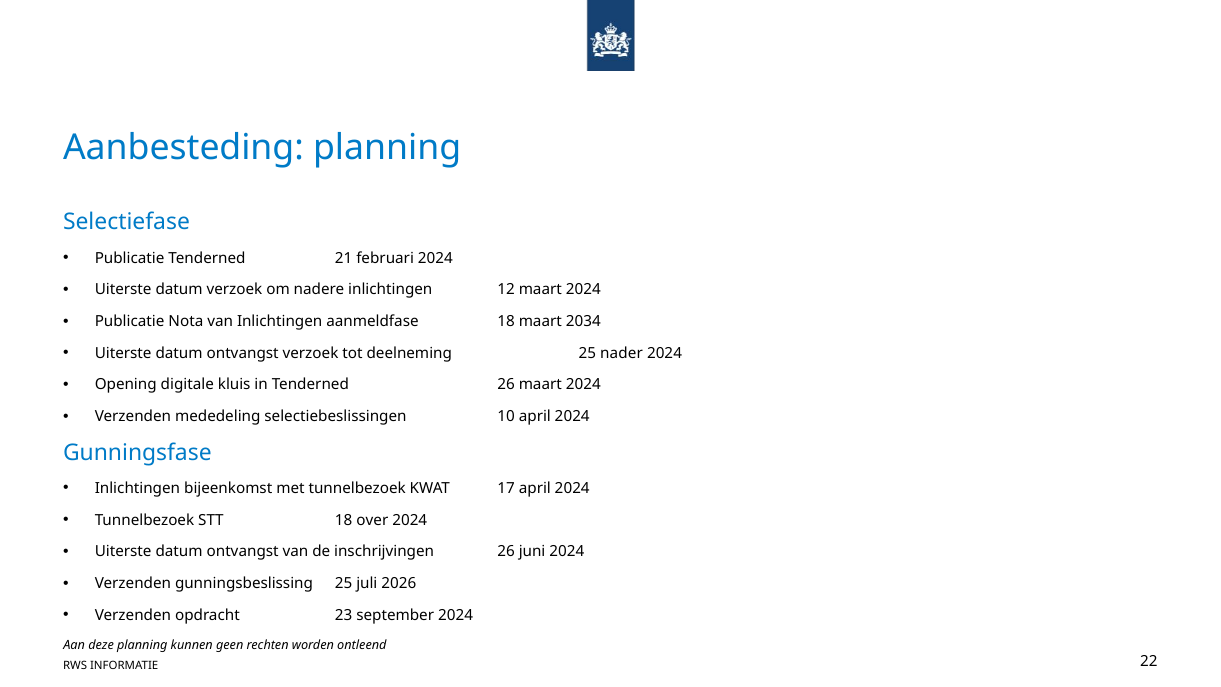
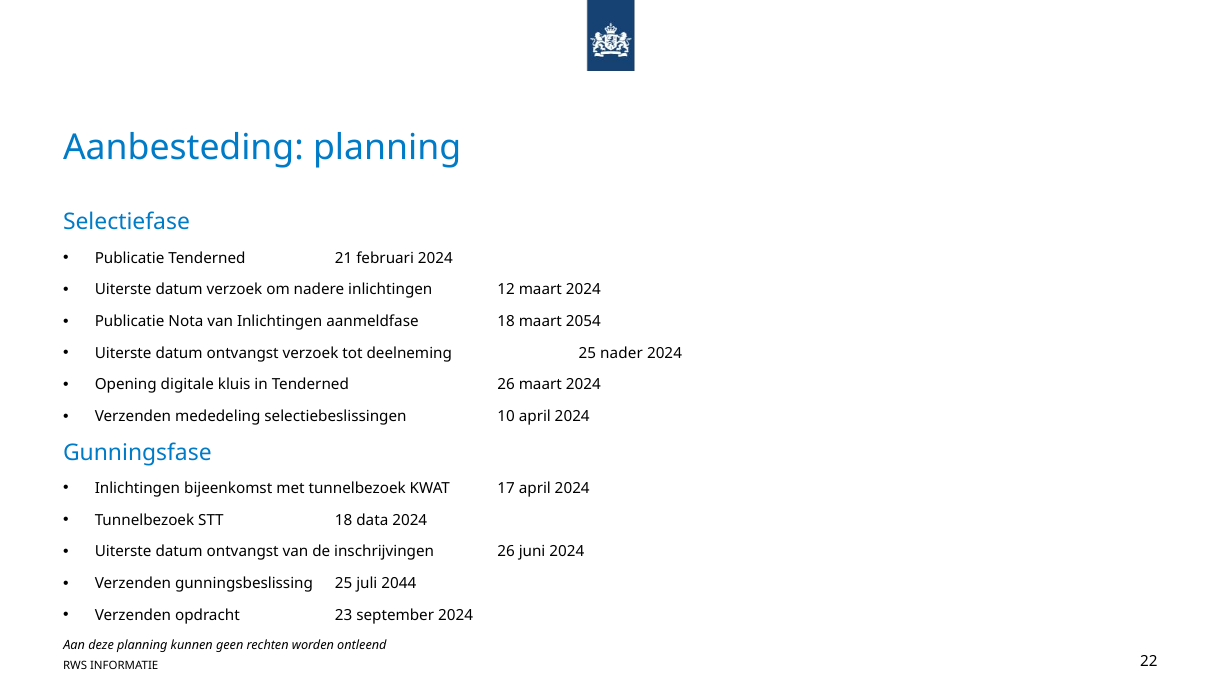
2034: 2034 -> 2054 (583, 321)
over: over -> data (372, 520)
2026: 2026 -> 2044 (399, 583)
